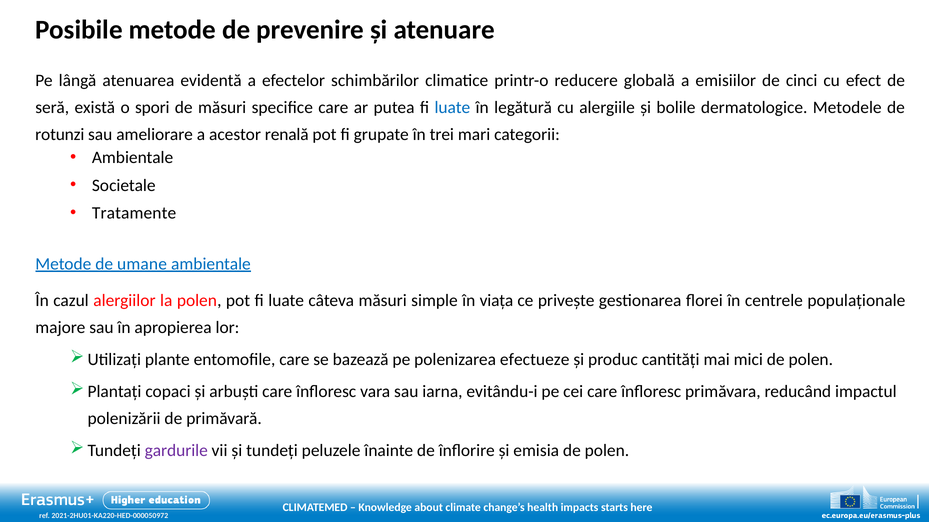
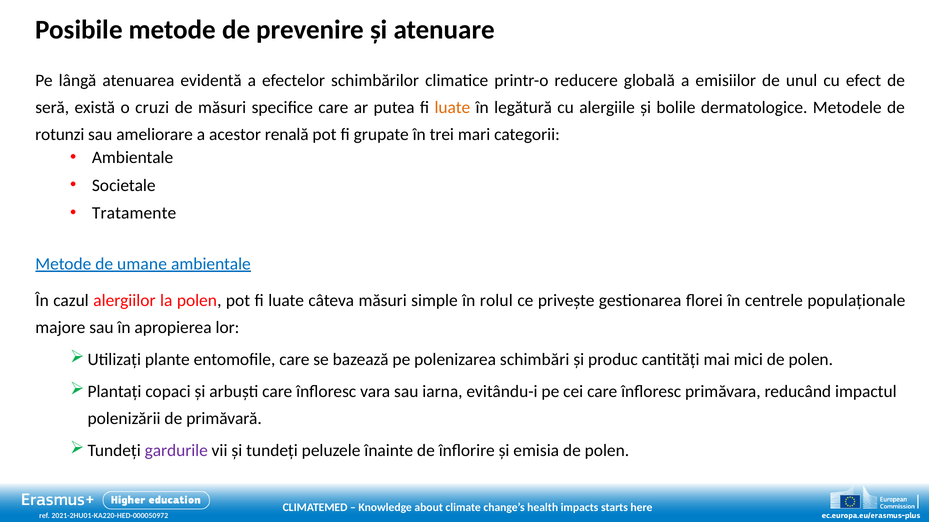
cinci: cinci -> unul (802, 80)
spori: spori -> cruzi (152, 108)
luate colour: blue -> orange (452, 108)
viața: viața -> rolul (496, 301)
efectueze: efectueze -> schimbări (535, 360)
